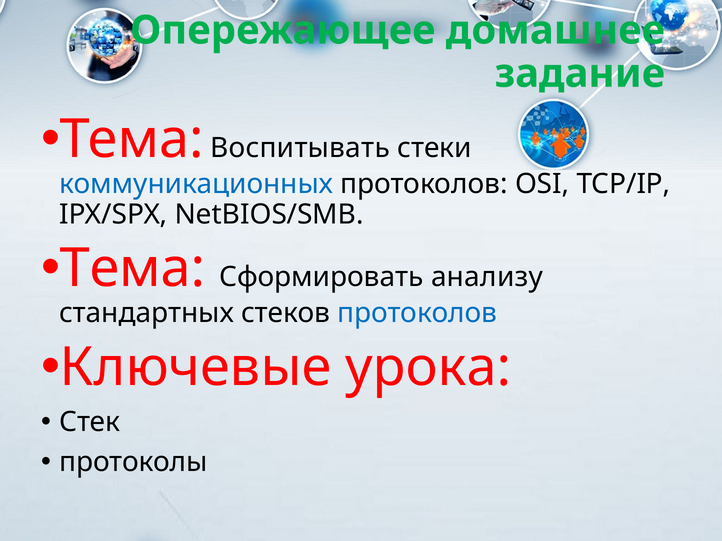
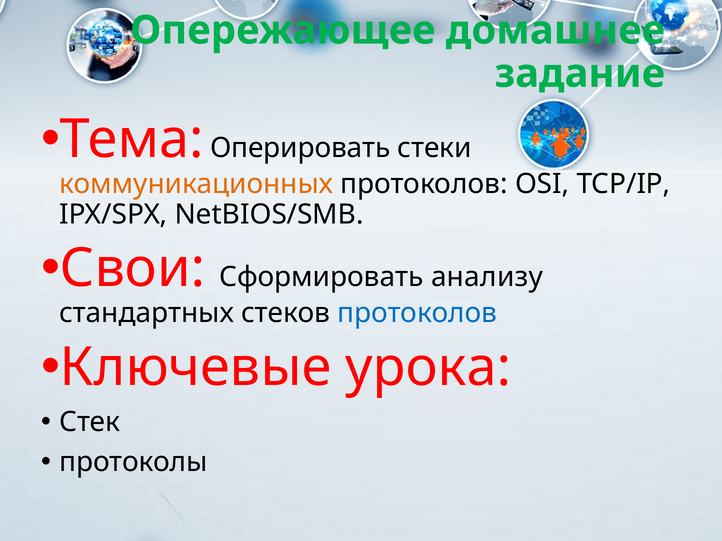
Воспитывать: Воспитывать -> Оперировать (300, 148)
коммуникационных colour: blue -> orange (196, 184)
Тема: Тема -> Свои (133, 269)
